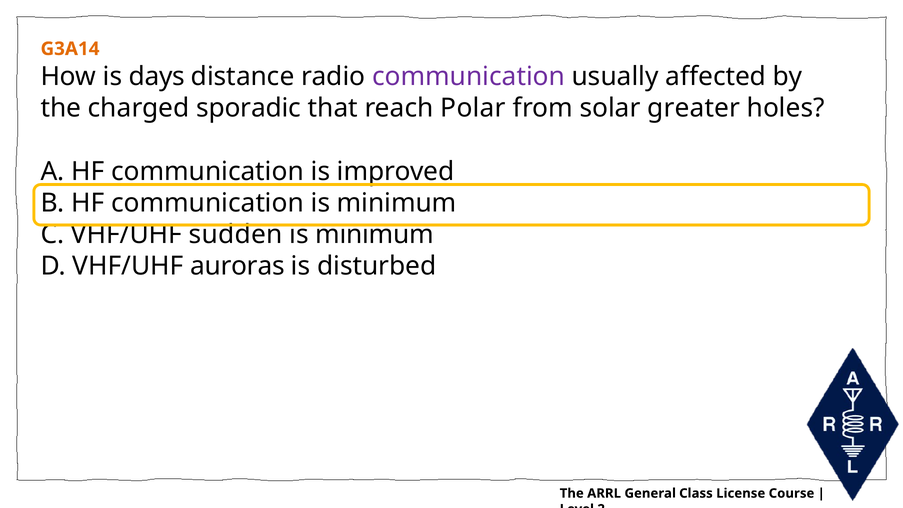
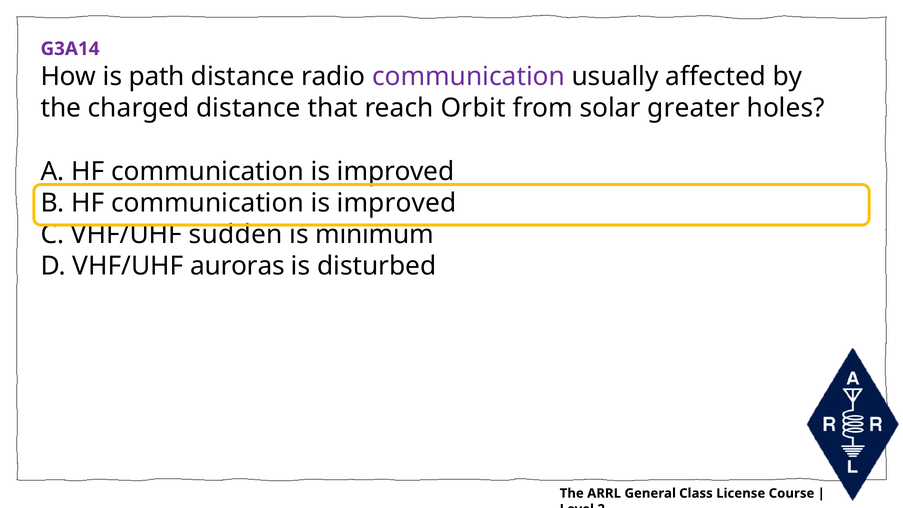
G3A14 colour: orange -> purple (70, 49)
days: days -> path (157, 76)
charged sporadic: sporadic -> distance (248, 108)
Polar: Polar -> Orbit (473, 108)
minimum: minimum -> improved (397, 203)
